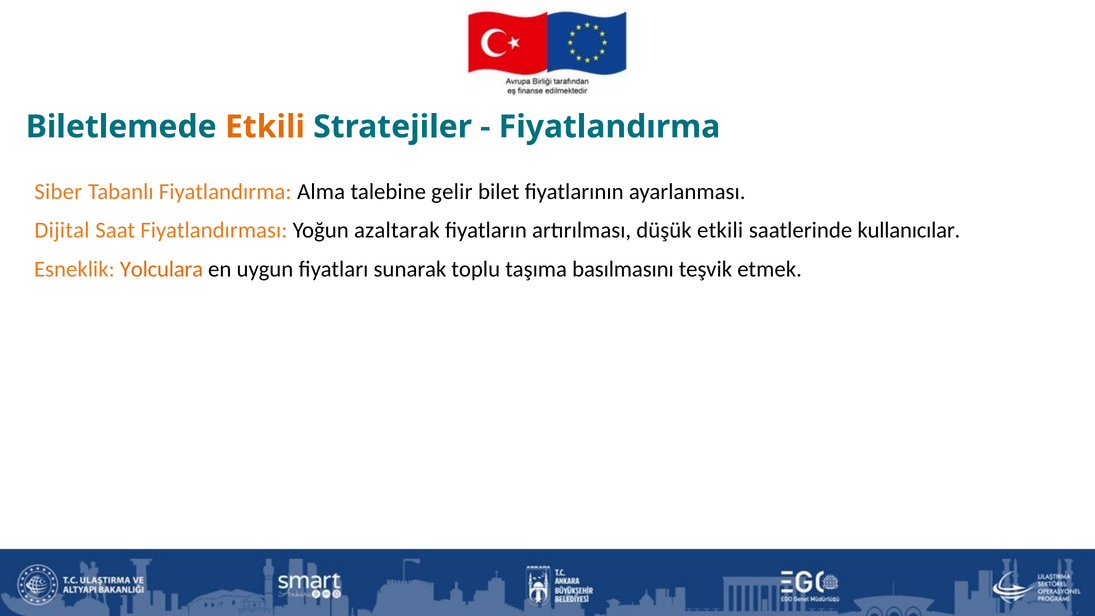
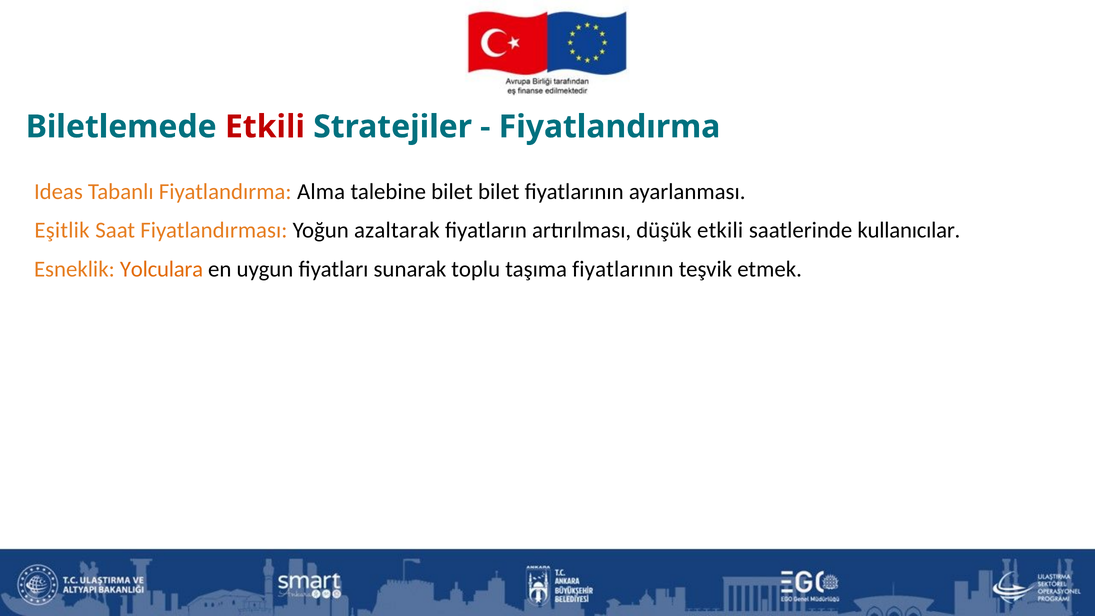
Etkili colour: orange -> red (265, 127)
Siber: Siber -> Ideas (58, 192)
talebine gelir: gelir -> bilet (452, 192)
Dijital: Dijital -> Eşitlik (62, 230)
taşıma basılmasını: basılmasını -> fiyatlarının (623, 269)
